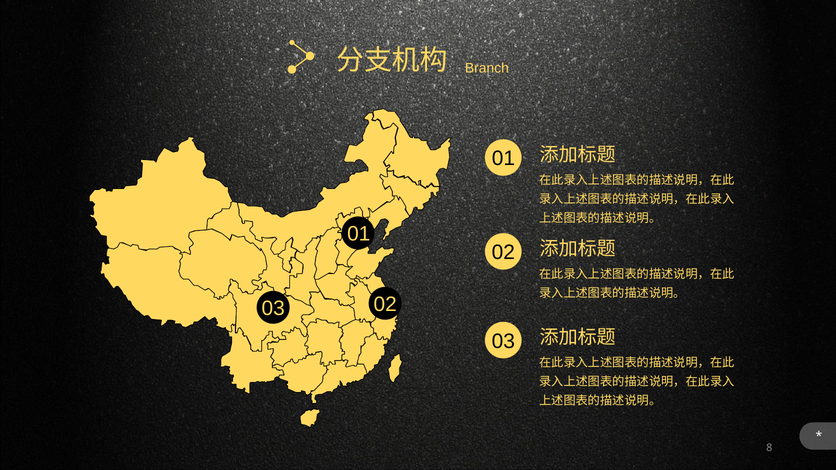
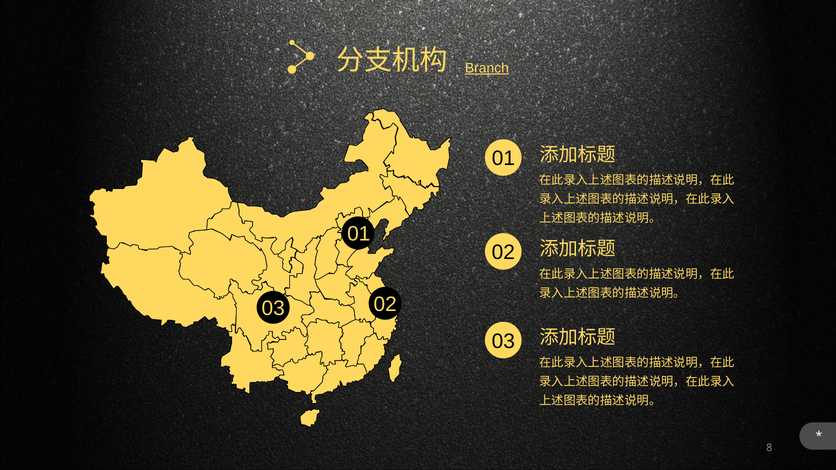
Branch underline: none -> present (487, 68)
